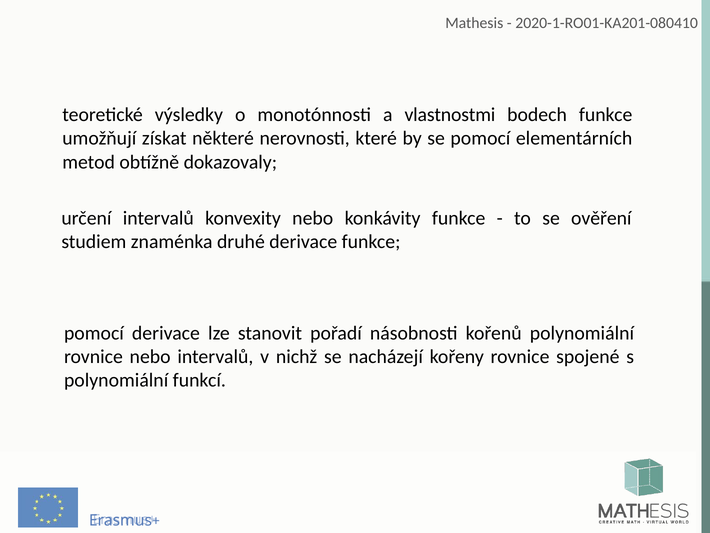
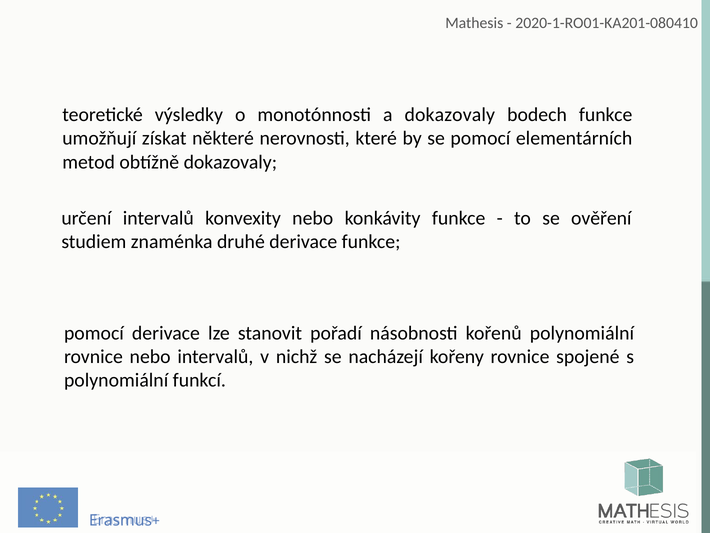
a vlastnostmi: vlastnostmi -> dokazovaly (450, 115)
